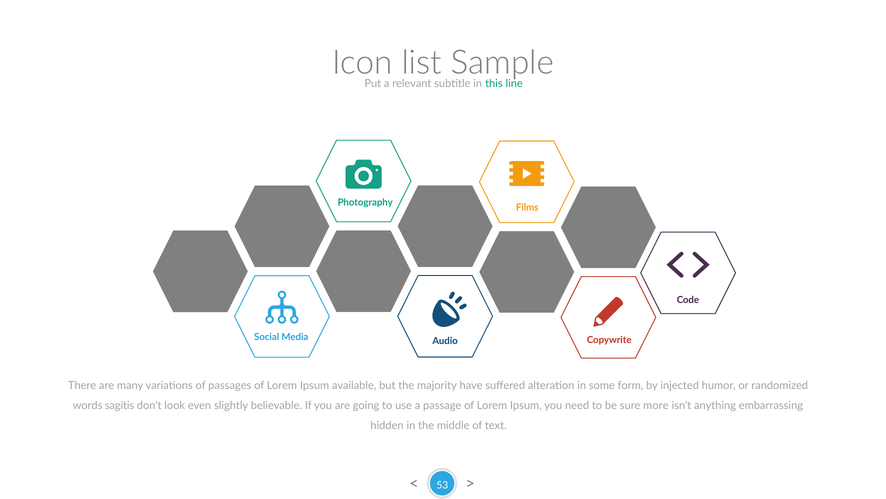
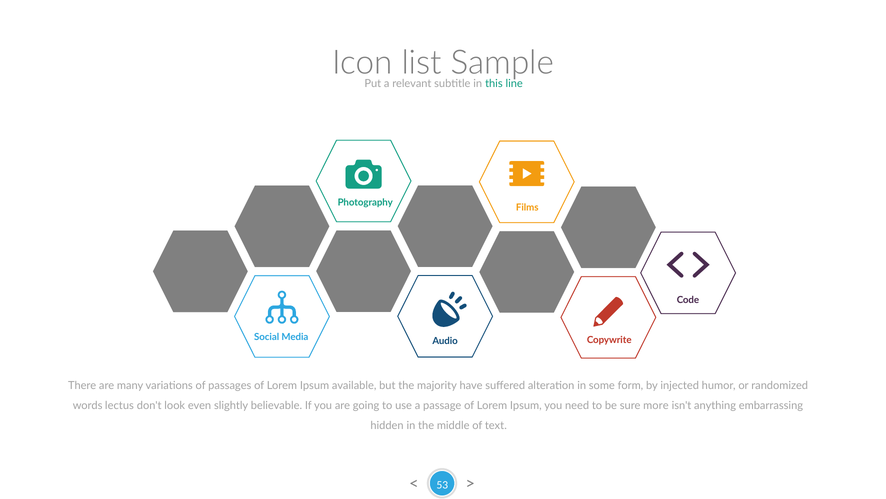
sagitis: sagitis -> lectus (119, 405)
